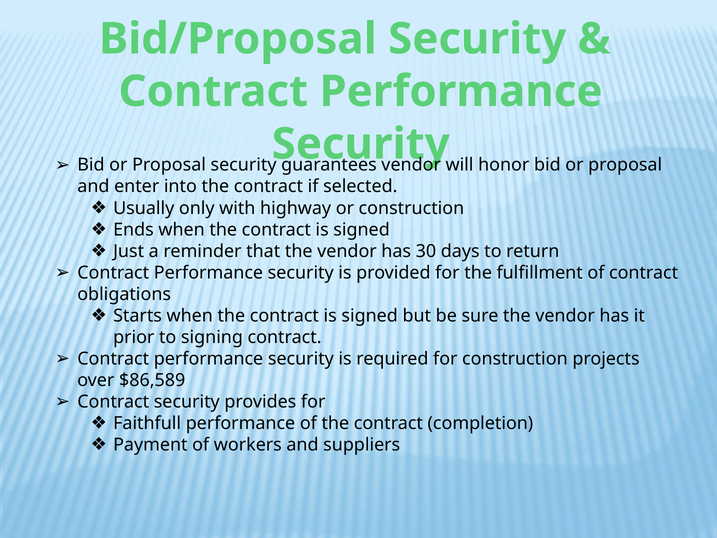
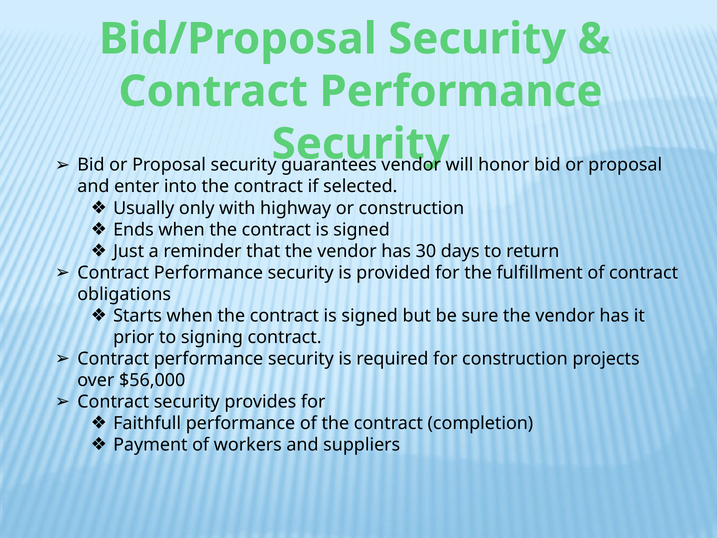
$86,589: $86,589 -> $56,000 (152, 380)
